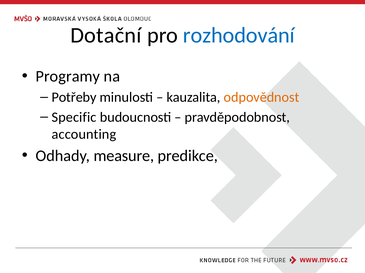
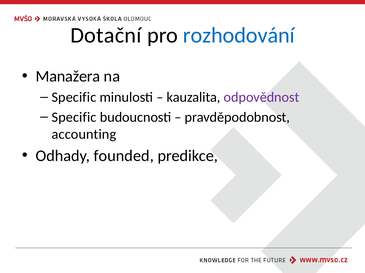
Programy: Programy -> Manažera (68, 77)
Potřeby: Potřeby -> Specific (74, 98)
odpovědnost colour: orange -> purple (262, 98)
measure: measure -> founded (124, 156)
